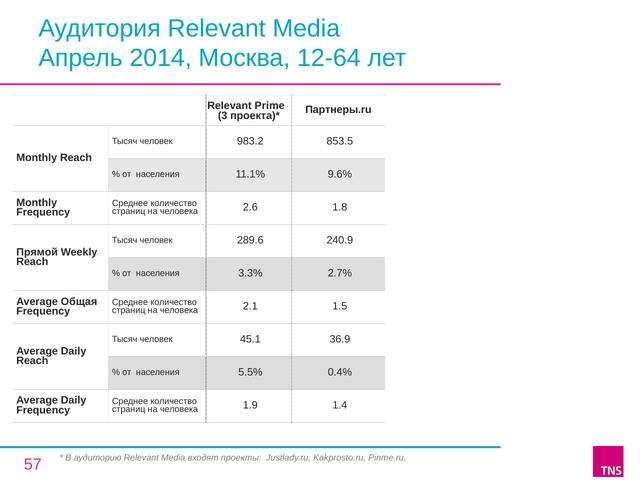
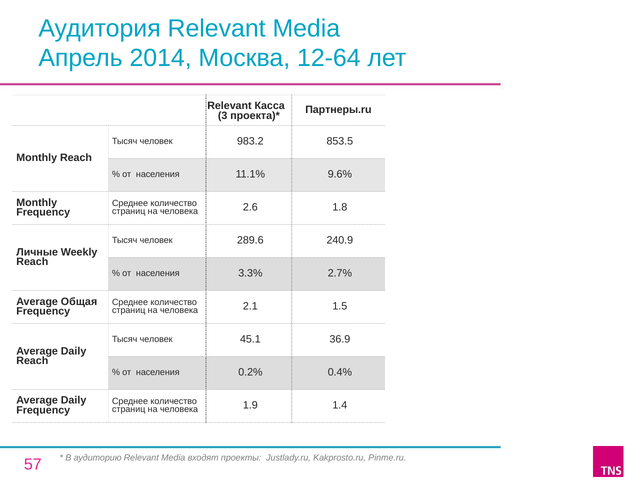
Prime: Prime -> Касса (270, 106)
Прямой: Прямой -> Личные (37, 252)
5.5%: 5.5% -> 0.2% (250, 372)
